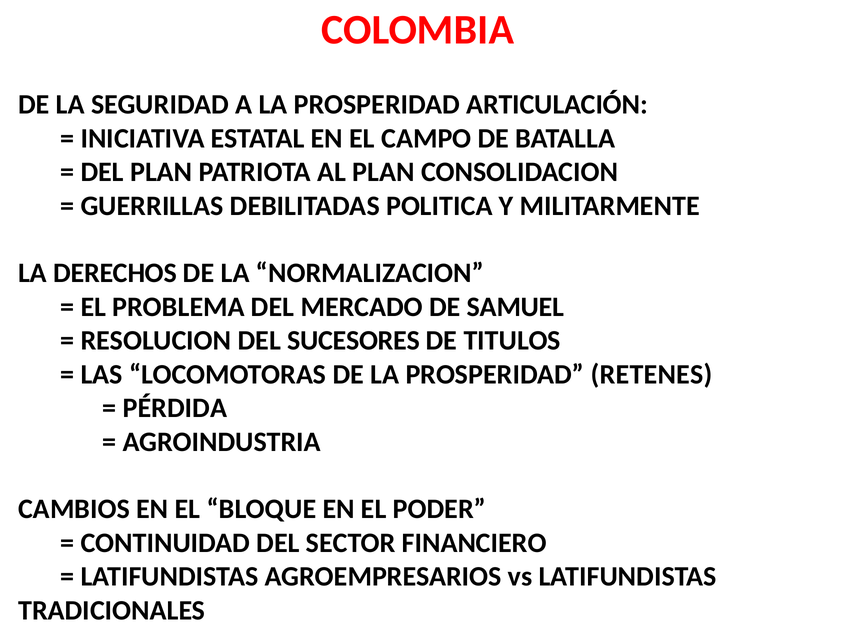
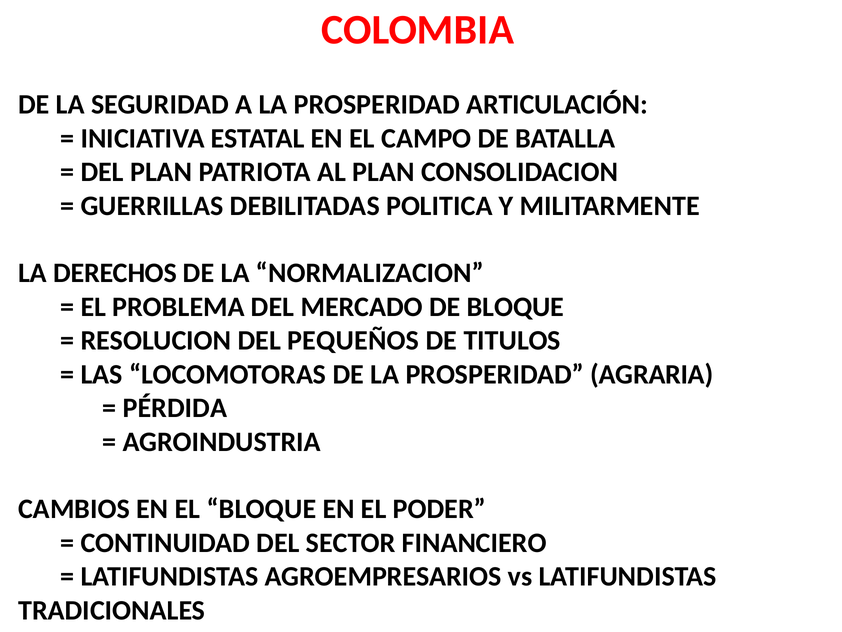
DE SAMUEL: SAMUEL -> BLOQUE (515, 307)
SUCESORES: SUCESORES -> PEQUEÑOS (353, 340)
RETENES: RETENES -> AGRARIA (652, 374)
